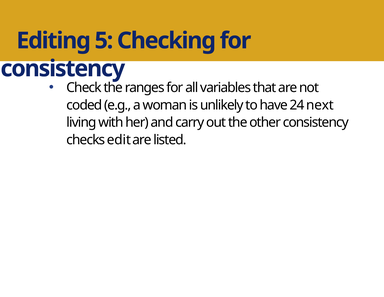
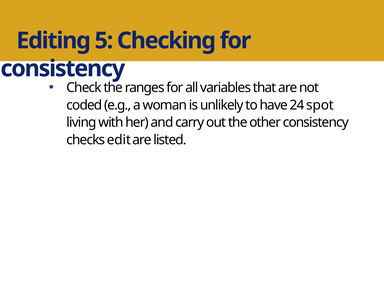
next: next -> spot (320, 105)
